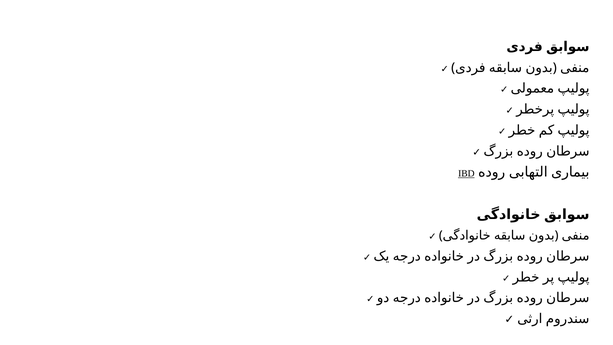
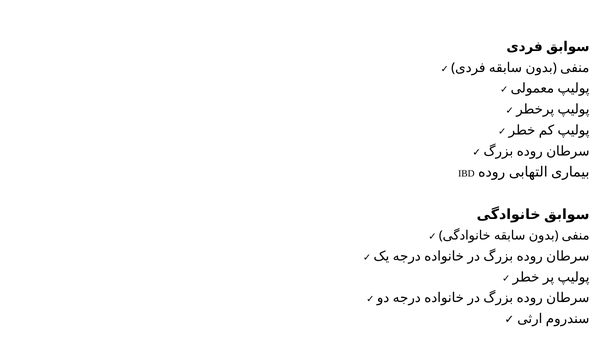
IBD underline: present -> none (466, 174)
